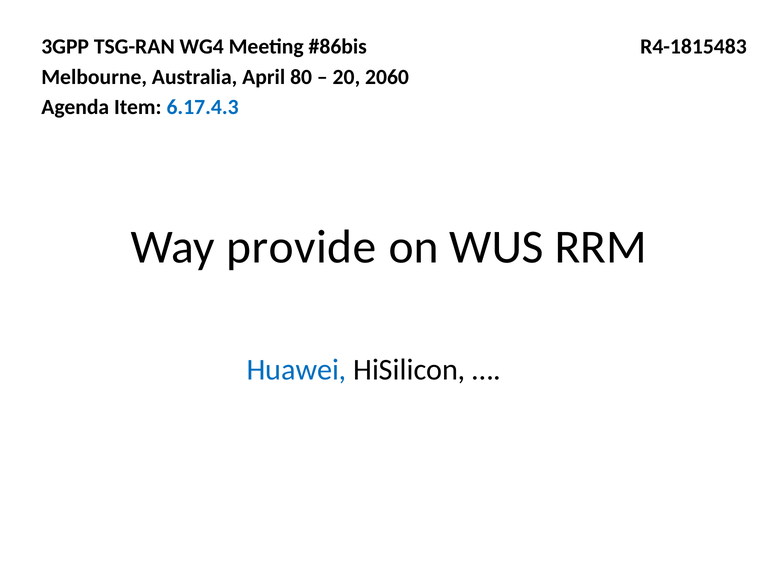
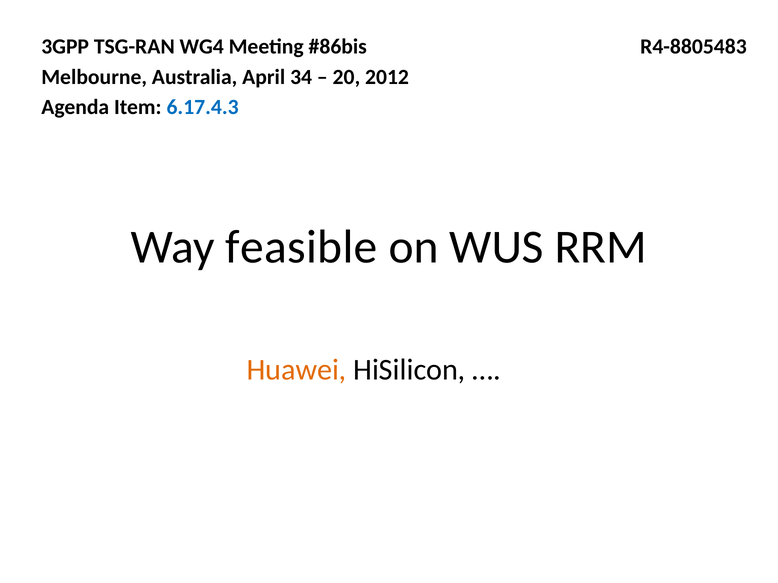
R4-1815483: R4-1815483 -> R4-8805483 (693, 47)
80: 80 -> 34 (301, 77)
2060: 2060 -> 2012 (387, 77)
provide: provide -> feasible (301, 247)
Huawei colour: blue -> orange (297, 370)
